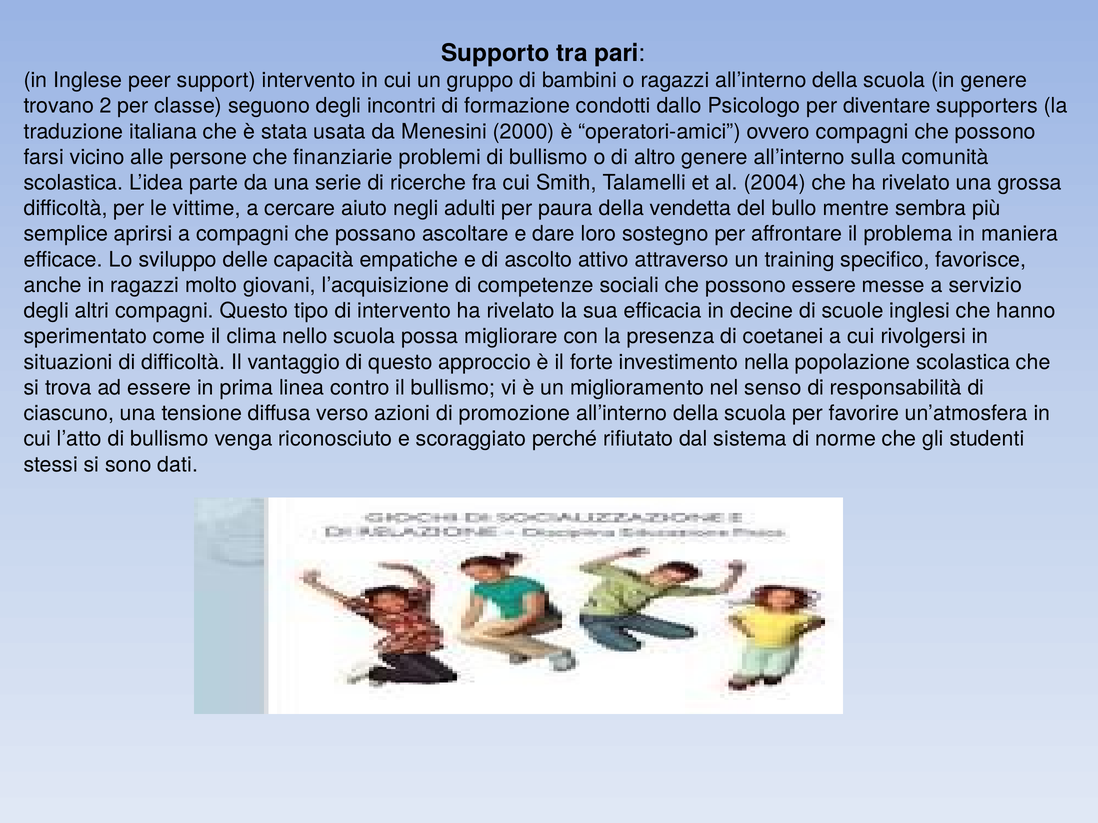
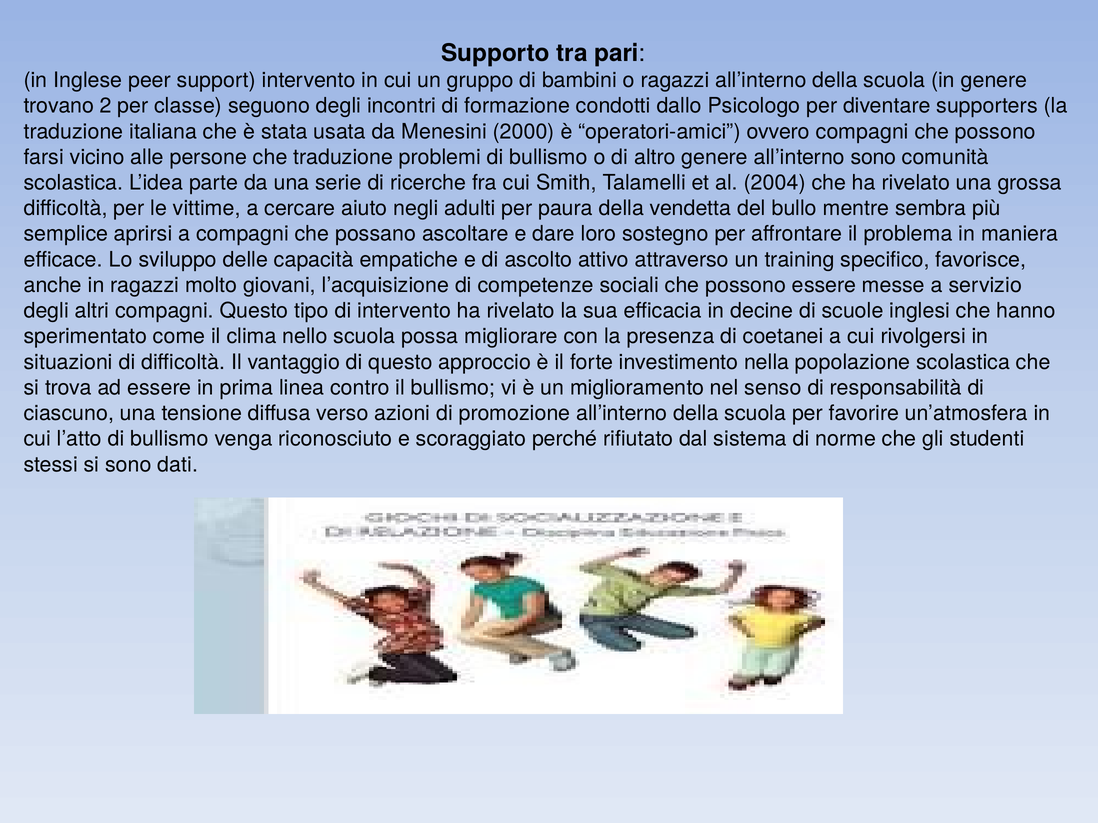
che finanziarie: finanziarie -> traduzione (343, 157)
all’interno sulla: sulla -> sono (873, 157)
